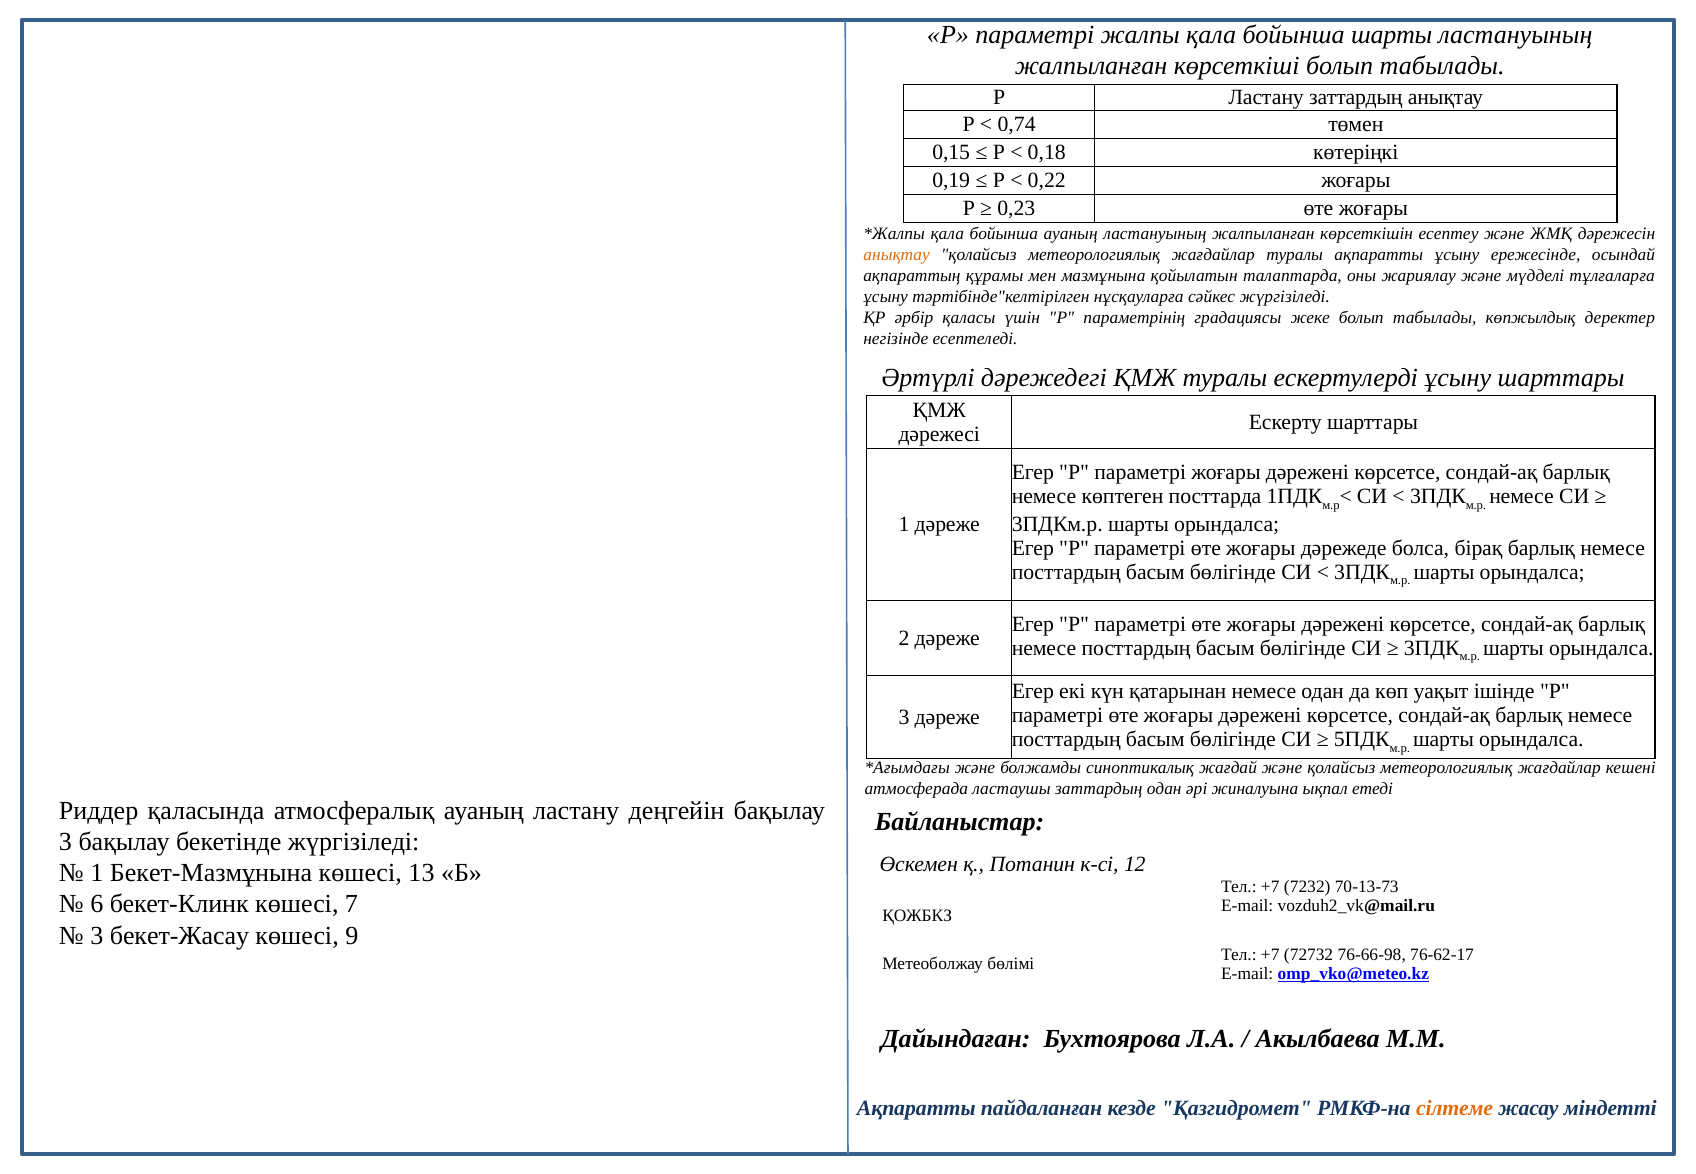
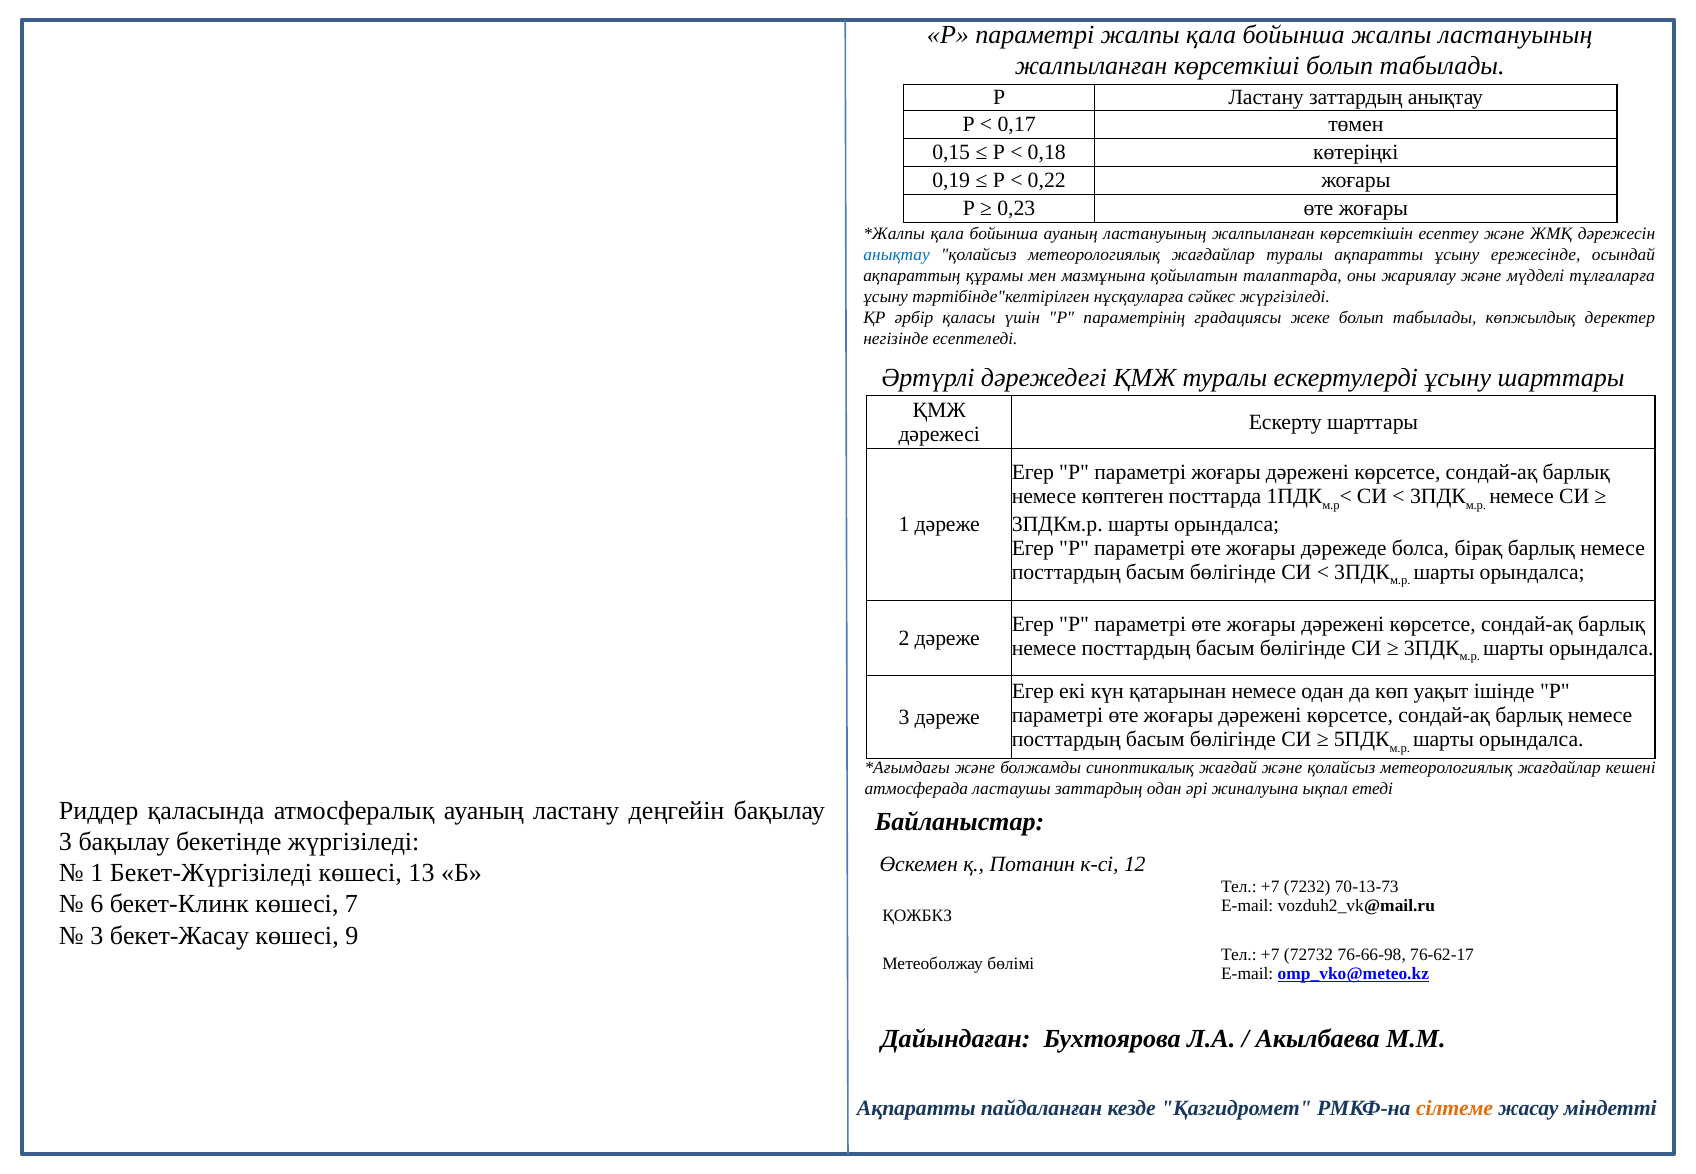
бойынша шарты: шарты -> жалпы (1391, 35)
0,74: 0,74 -> 0,17 (1017, 124)
анықтау colour: orange -> blue (897, 255)
Бекет-Мазмұнына: Бекет-Мазмұнына -> Бекет-Жүргізіледі (211, 873)
